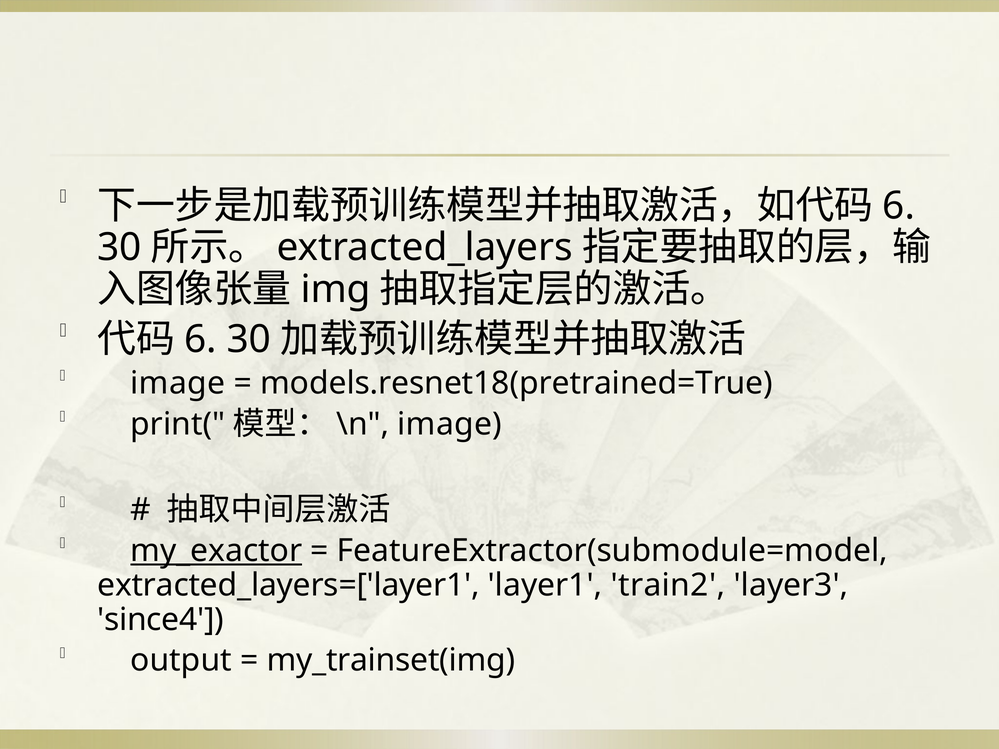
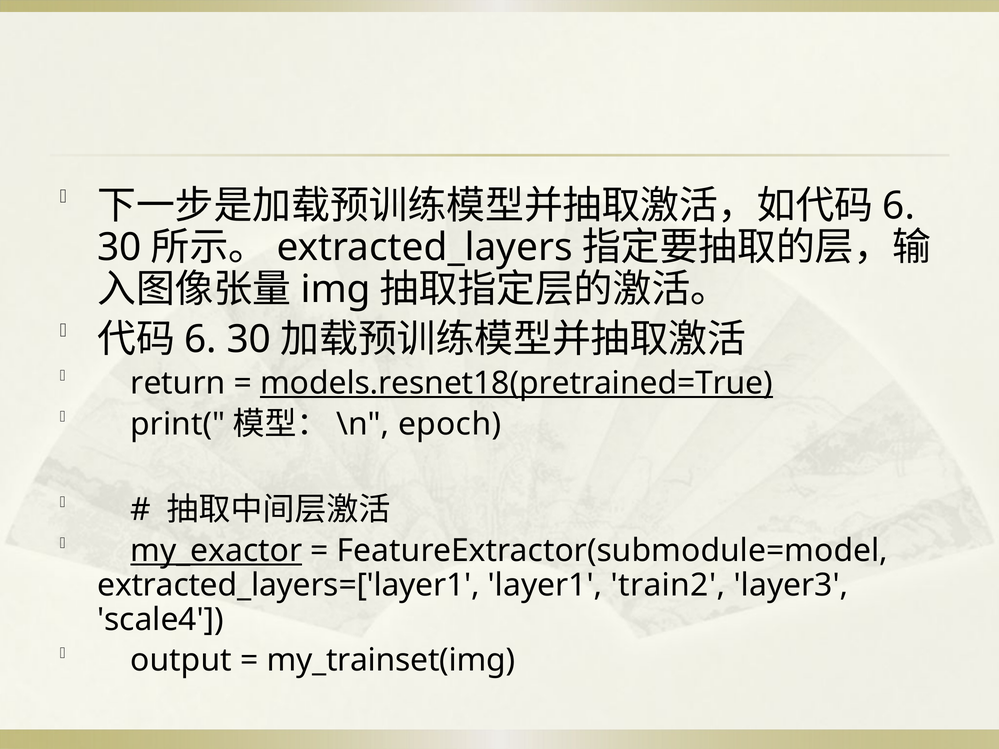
image: image -> return (178, 383)
models.resnet18(pretrained=True underline: none -> present (517, 383)
image: image -> epoch (450, 424)
since4: since4 -> scale4 (160, 620)
